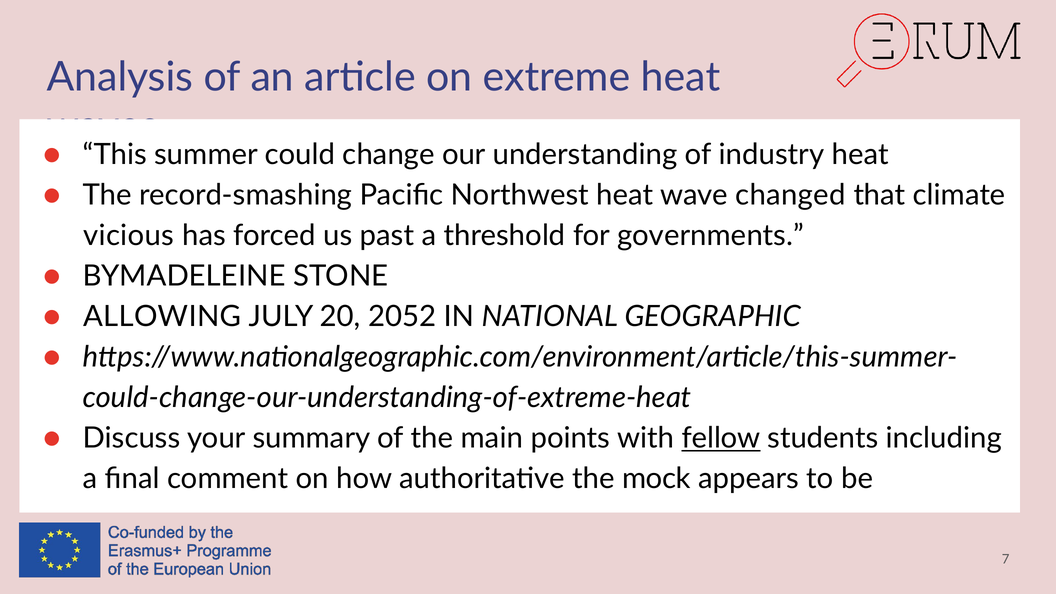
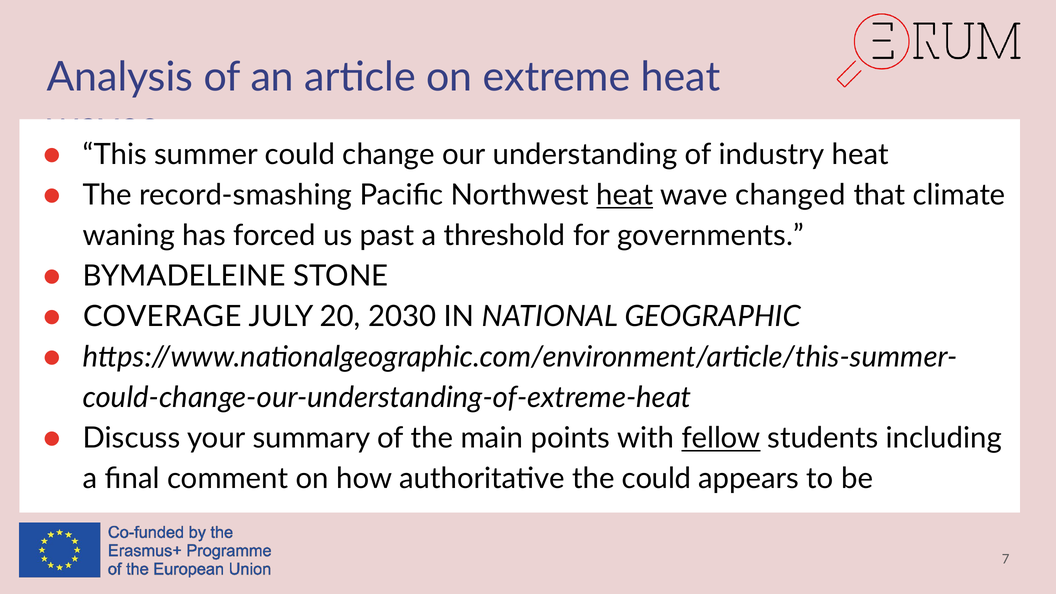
heat underline: none -> present (625, 195)
vicious: vicious -> waning (129, 236)
ALLOWING: ALLOWING -> COVERAGE (162, 317)
2052: 2052 -> 2030 (402, 317)
the mock: mock -> could (656, 479)
